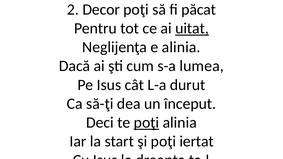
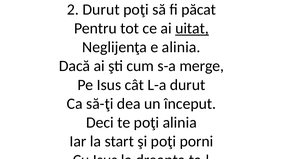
2 Decor: Decor -> Durut (101, 9)
lumea: lumea -> merge (202, 66)
poţi underline: present -> none (146, 123)
iertat: iertat -> porni (197, 142)
